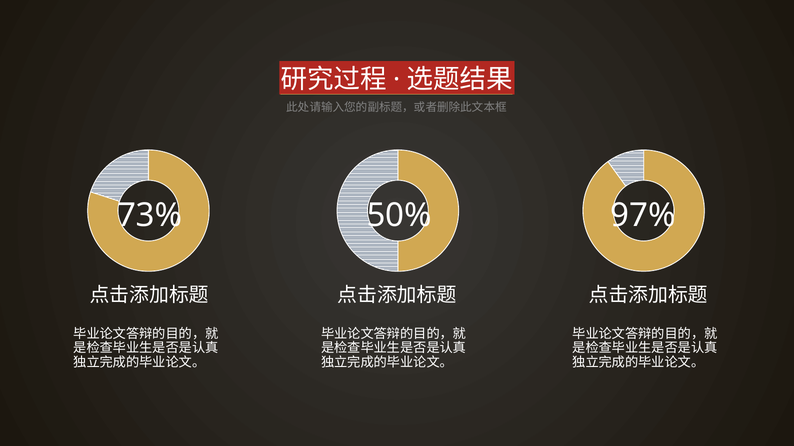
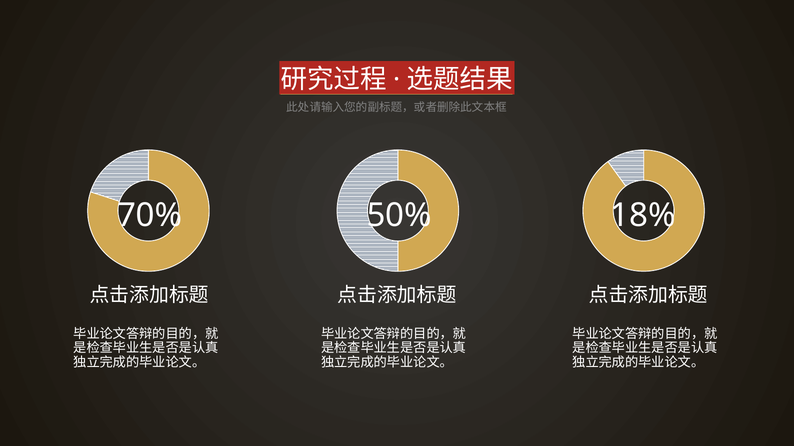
73%: 73% -> 70% (150, 216)
97%: 97% -> 18% (643, 216)
